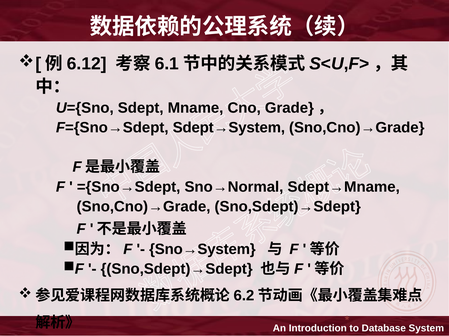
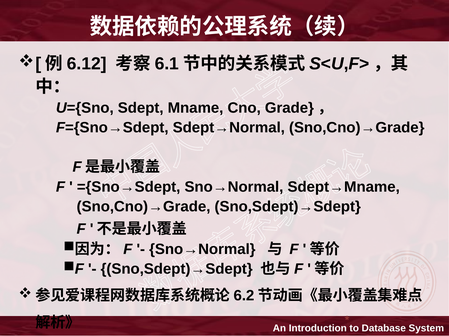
Sdept→System: Sdept→System -> Sdept→Normal (229, 128)
Sno→System: Sno→System -> Sno→Normal (202, 250)
